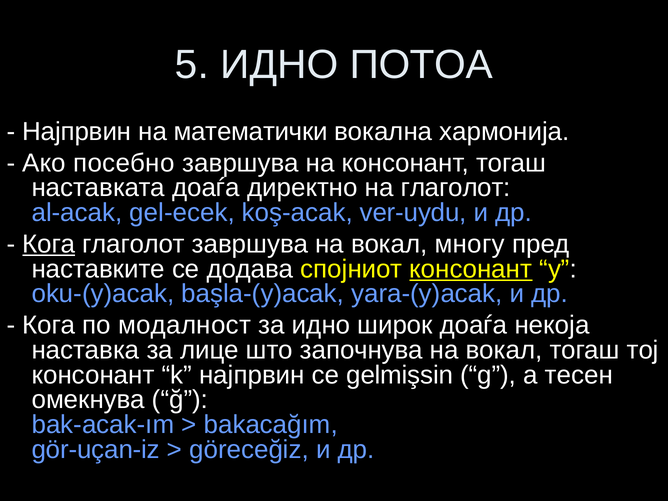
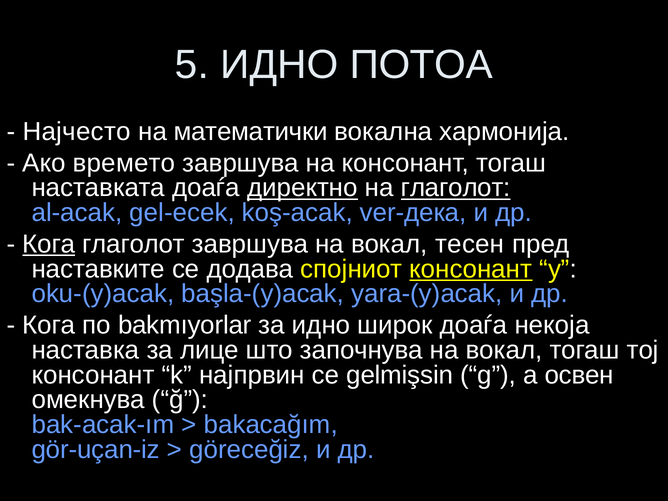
Најпрвин: Најпрвин -> Најчесто (77, 132)
посебно: посебно -> времето (124, 163)
директно underline: none -> present (302, 188)
глаголот underline: none -> present (456, 188)
ver-uydu: ver-uydu -> ver-дека (413, 213)
многу: многу -> тесен (470, 244)
модалност: модалност -> bakmıyorlar (185, 325)
тесен: тесен -> освен (579, 375)
